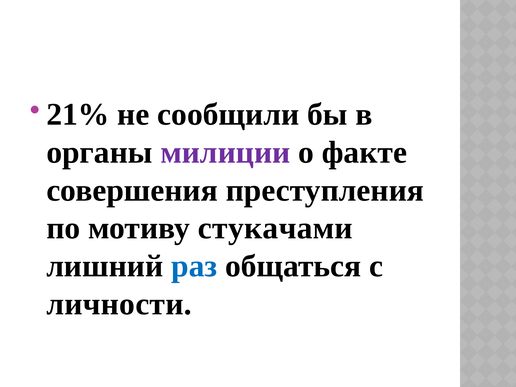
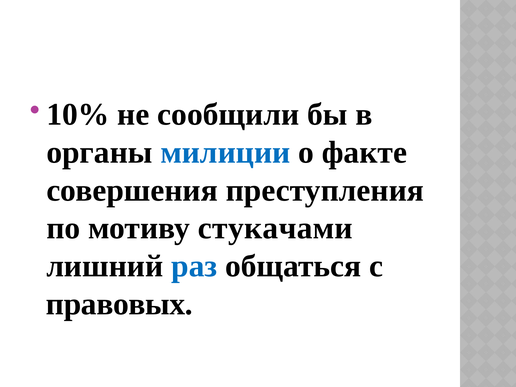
21%: 21% -> 10% (78, 115)
милиции colour: purple -> blue (225, 152)
личности: личности -> правовых (119, 304)
